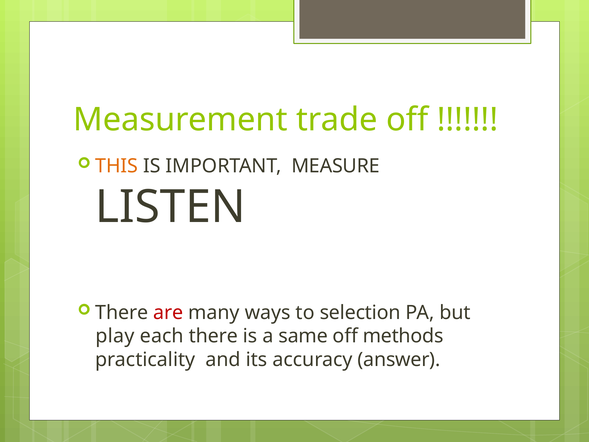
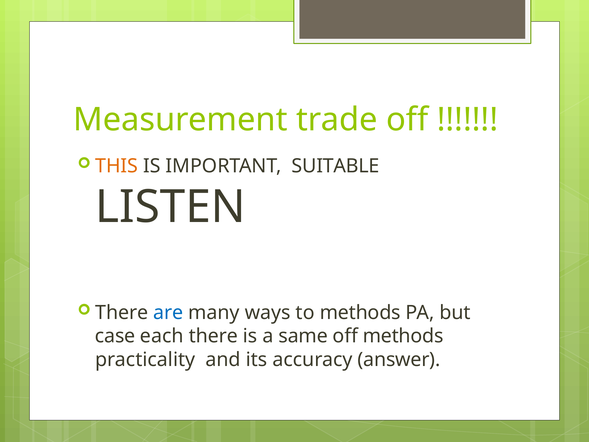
MEASURE: MEASURE -> SUITABLE (336, 166)
are colour: red -> blue (168, 312)
to selection: selection -> methods (360, 312)
play: play -> case (115, 336)
